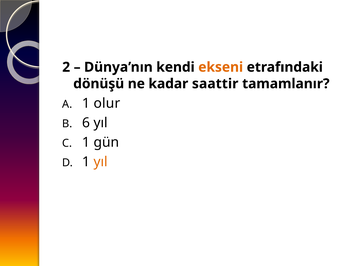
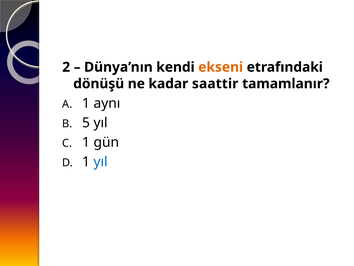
olur: olur -> aynı (107, 103)
6: 6 -> 5 (86, 123)
yıl colour: orange -> blue (101, 161)
